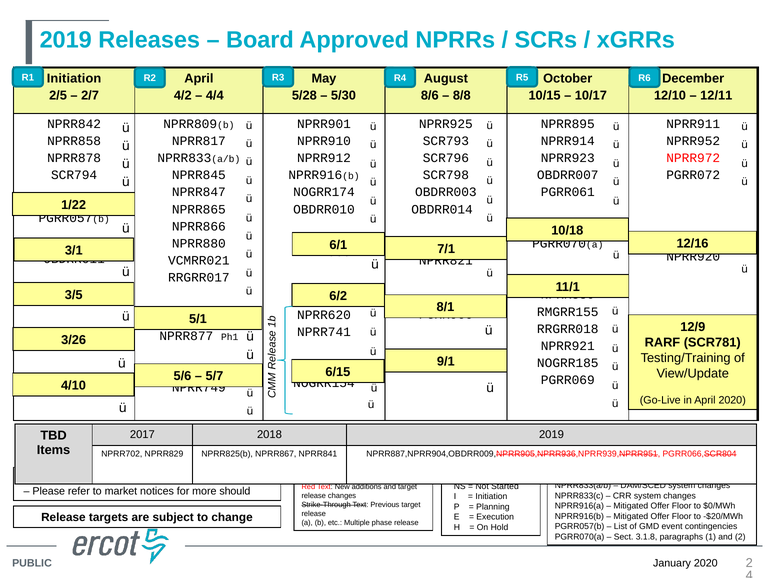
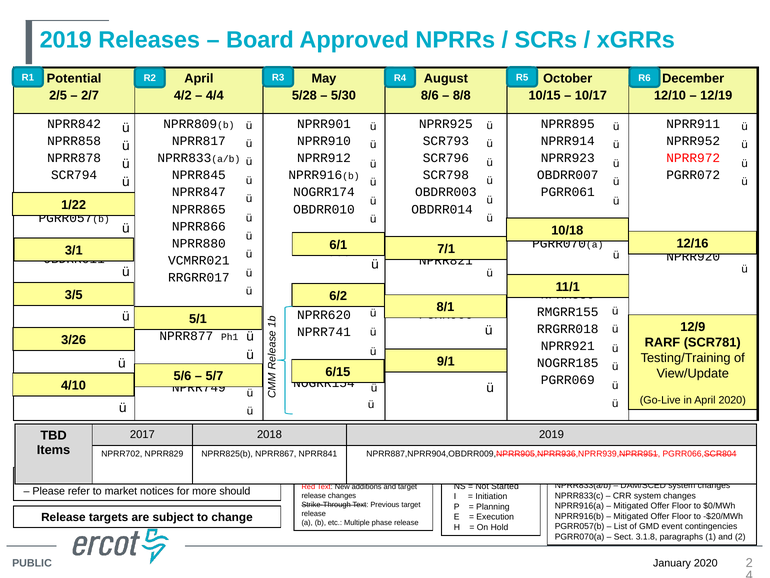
Initiation: Initiation -> Potential (74, 79)
12/11: 12/11 -> 12/19 (716, 95)
